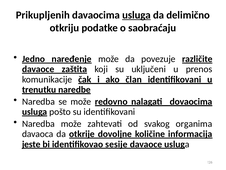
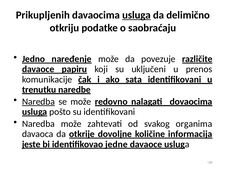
zaštita: zaštita -> papiru (74, 69)
član: član -> sata (134, 79)
Naredba underline: none -> present (38, 101)
sesije: sesije -> jedne (116, 144)
